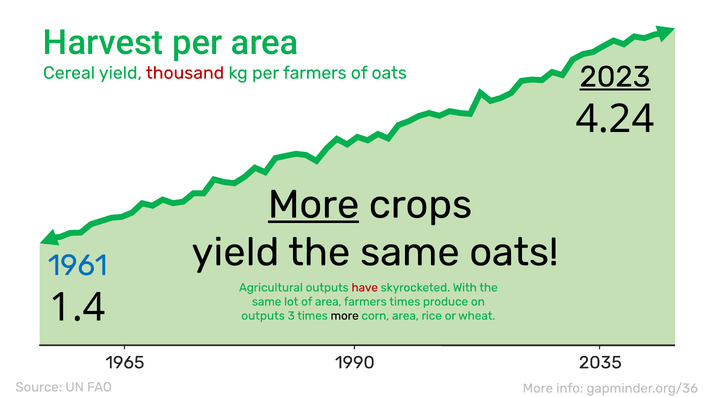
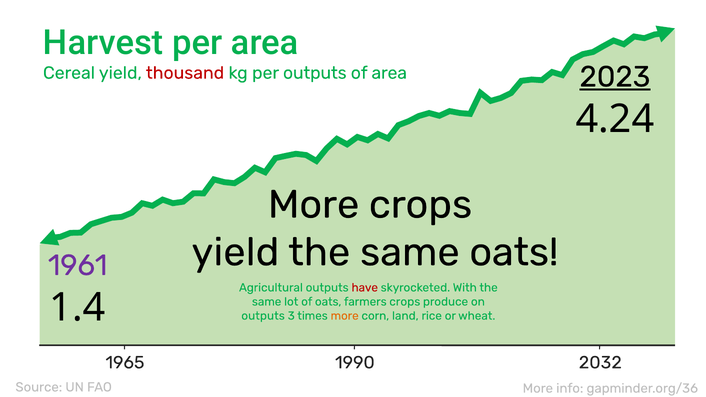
per farmers: farmers -> outputs (315, 73)
of oats: oats -> area (389, 73)
More underline: present -> none (314, 205)
1961 colour: blue -> purple (78, 265)
of area: area -> oats (328, 302)
farmers times: times -> crops (405, 302)
more colour: black -> orange (345, 316)
corn area: area -> land (405, 316)
2035: 2035 -> 2032 (600, 363)
